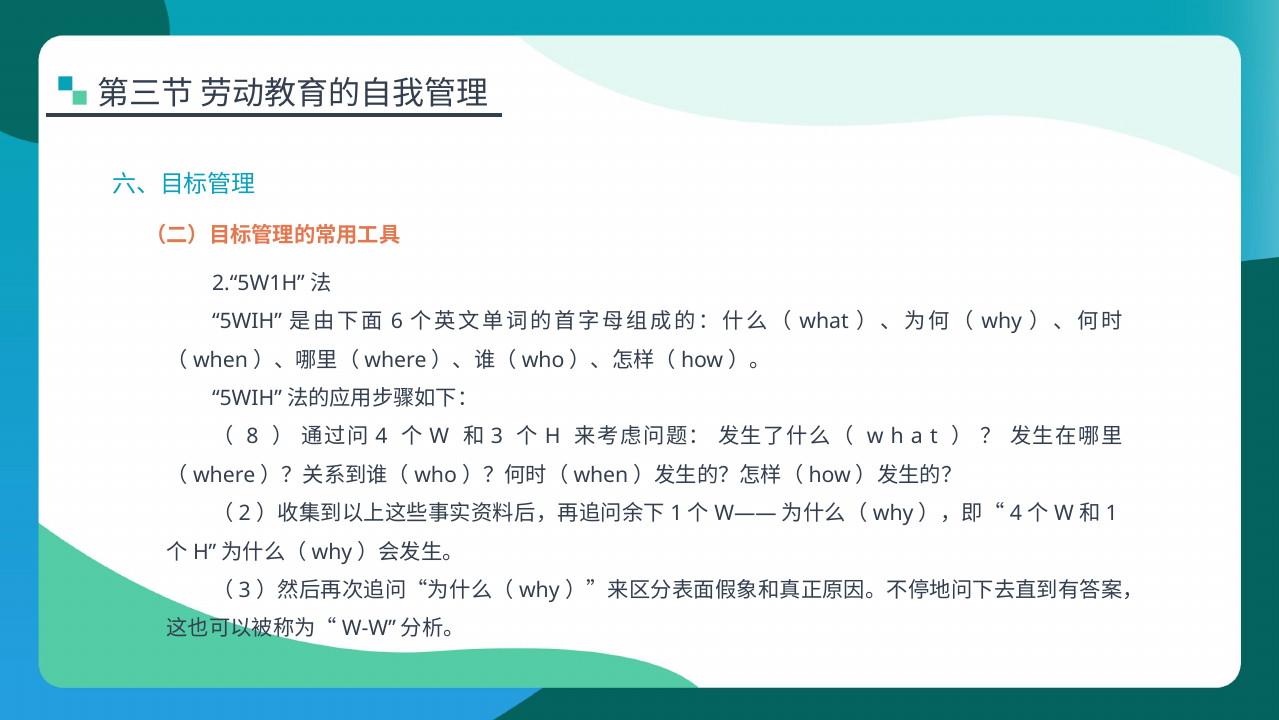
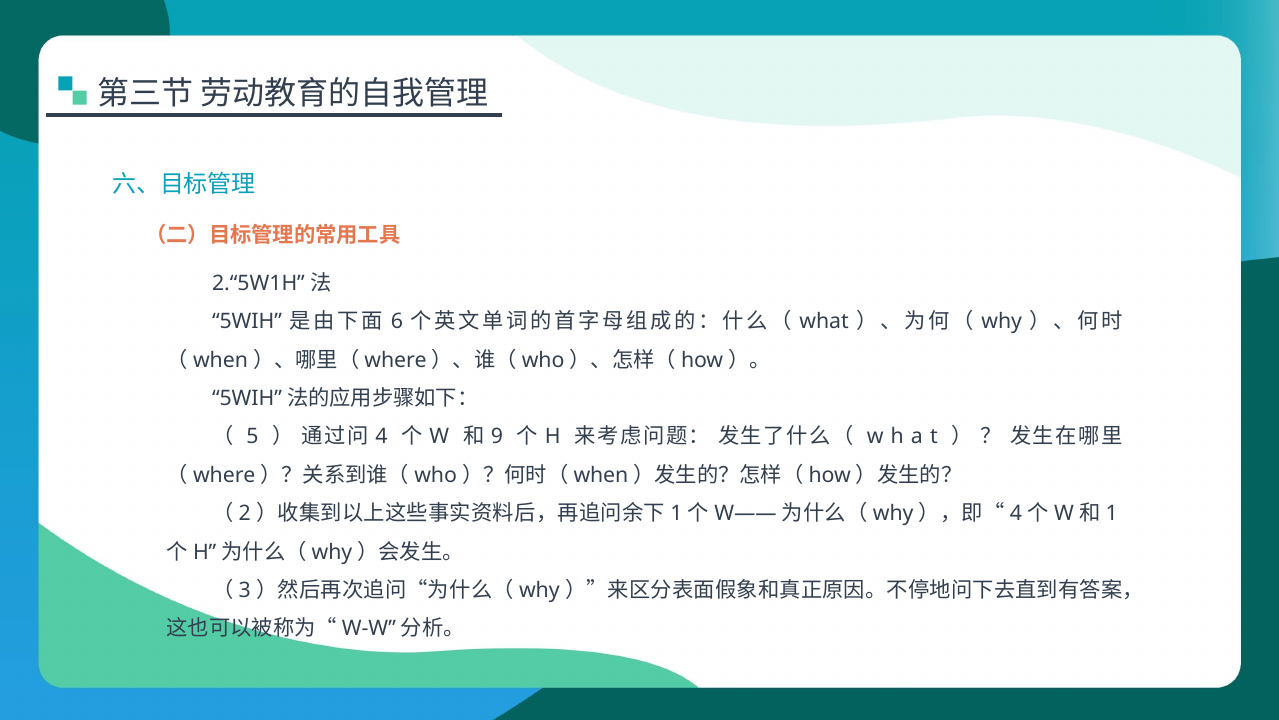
8: 8 -> 5 (252, 437)
3: 3 -> 9 (497, 437)
